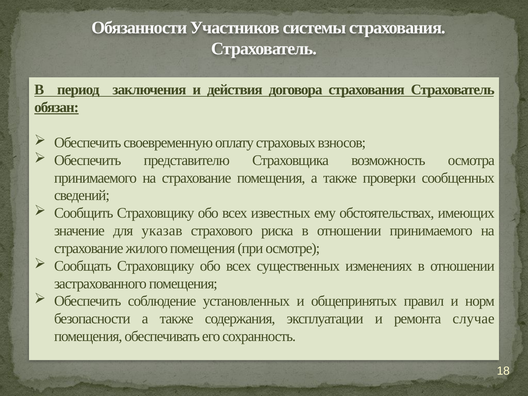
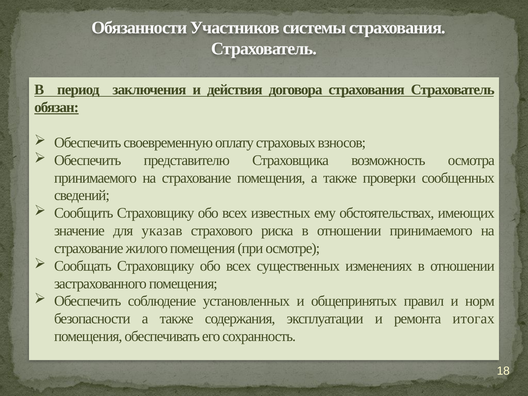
случае: случае -> итогах (474, 319)
